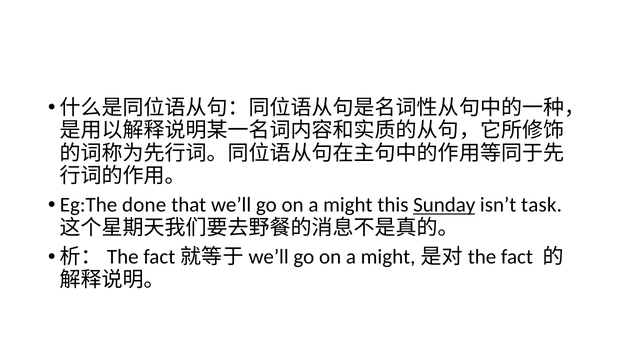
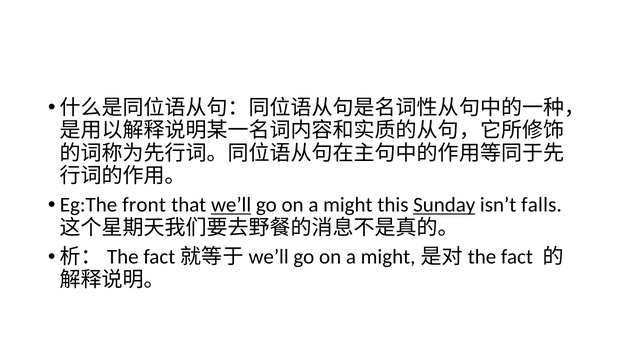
done: done -> front (144, 205)
we’ll underline: none -> present (231, 205)
task: task -> falls (542, 205)
